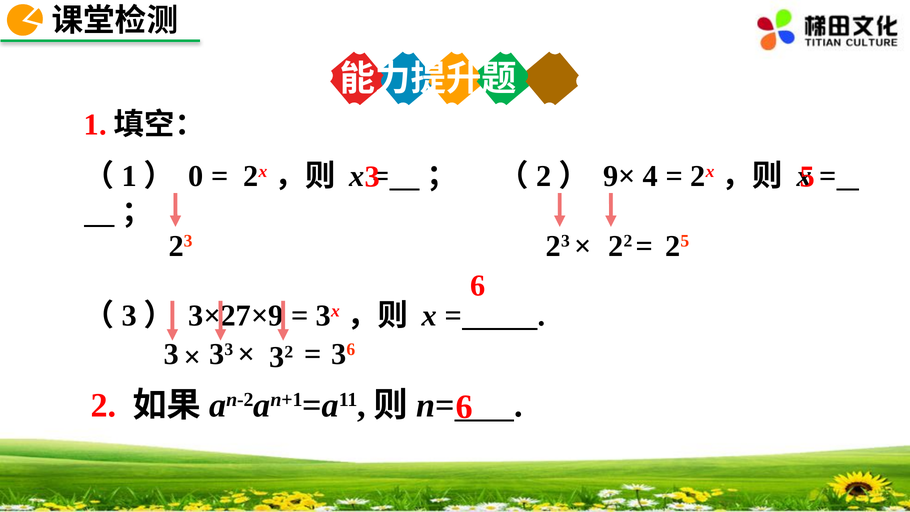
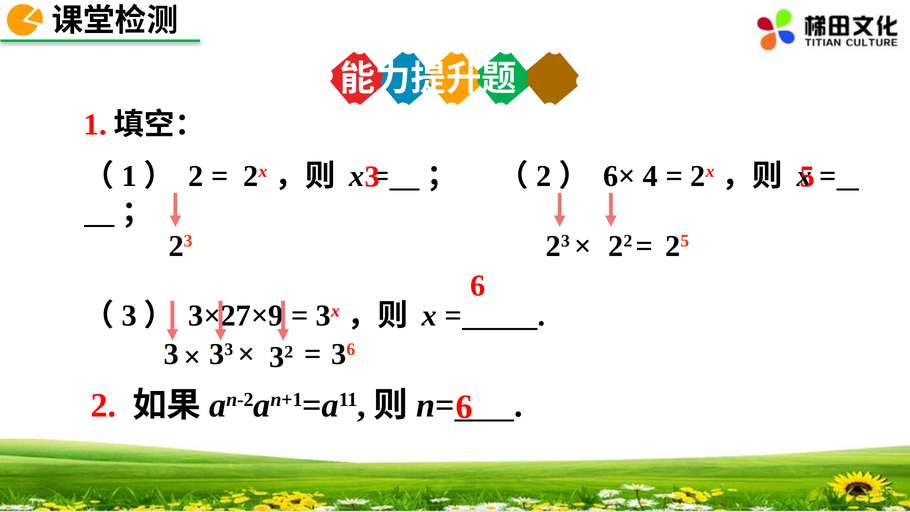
（1） 0: 0 -> 2 (196, 176)
9×: 9× -> 6× (619, 176)
